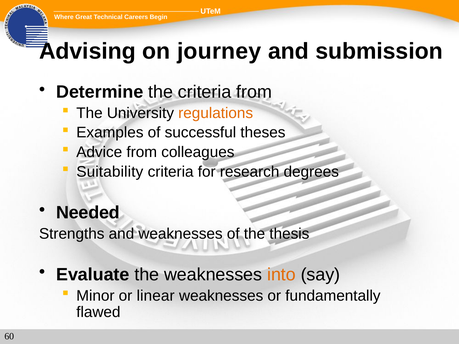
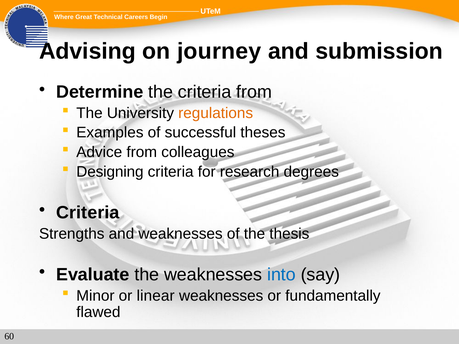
Suitability: Suitability -> Designing (110, 172)
Needed: Needed -> Criteria (88, 213)
into colour: orange -> blue (281, 275)
